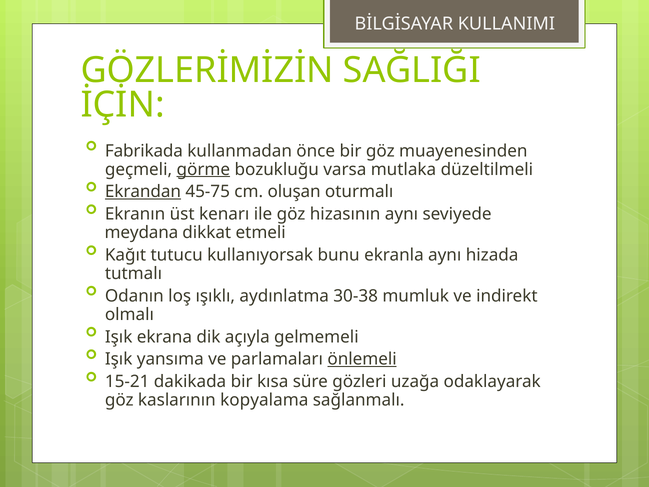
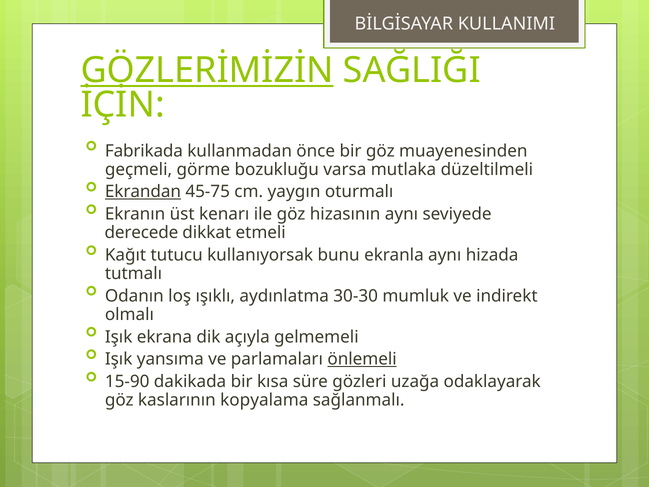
GÖZLERİMİZİN underline: none -> present (207, 70)
görme underline: present -> none (203, 169)
oluşan: oluşan -> yaygın (294, 192)
meydana: meydana -> derecede (141, 233)
30-38: 30-38 -> 30-30 (356, 296)
15-21: 15-21 -> 15-90 (127, 381)
